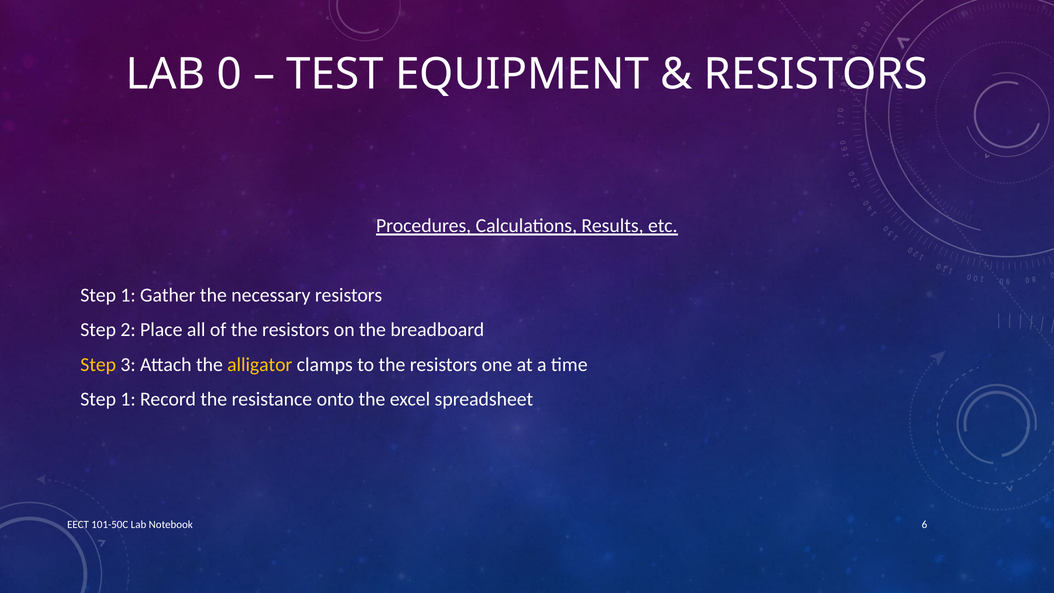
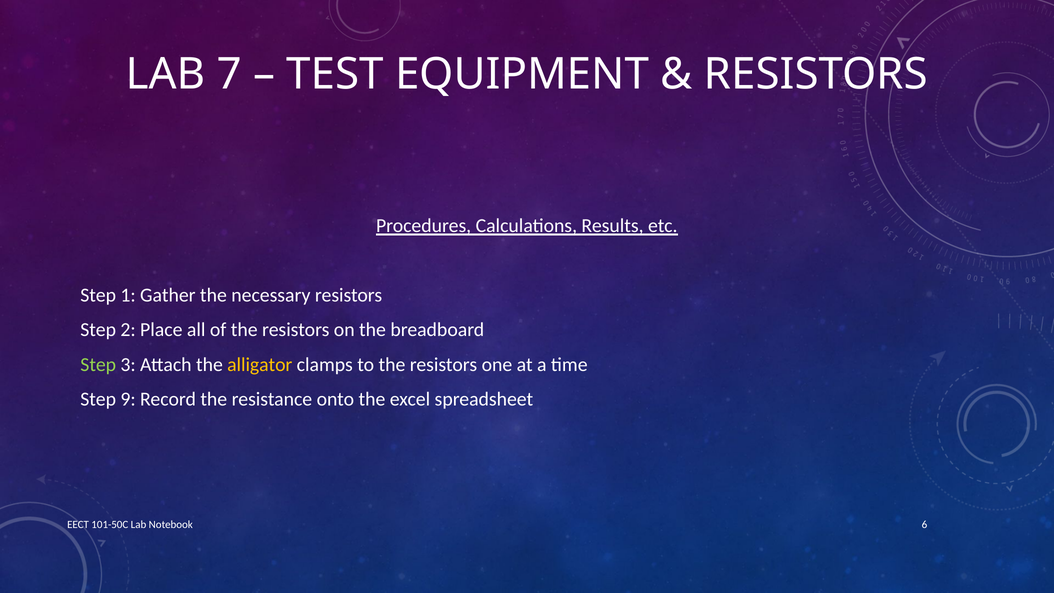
0: 0 -> 7 (229, 74)
Step colour: yellow -> light green (98, 365)
1: 1 -> 9 (128, 399)
